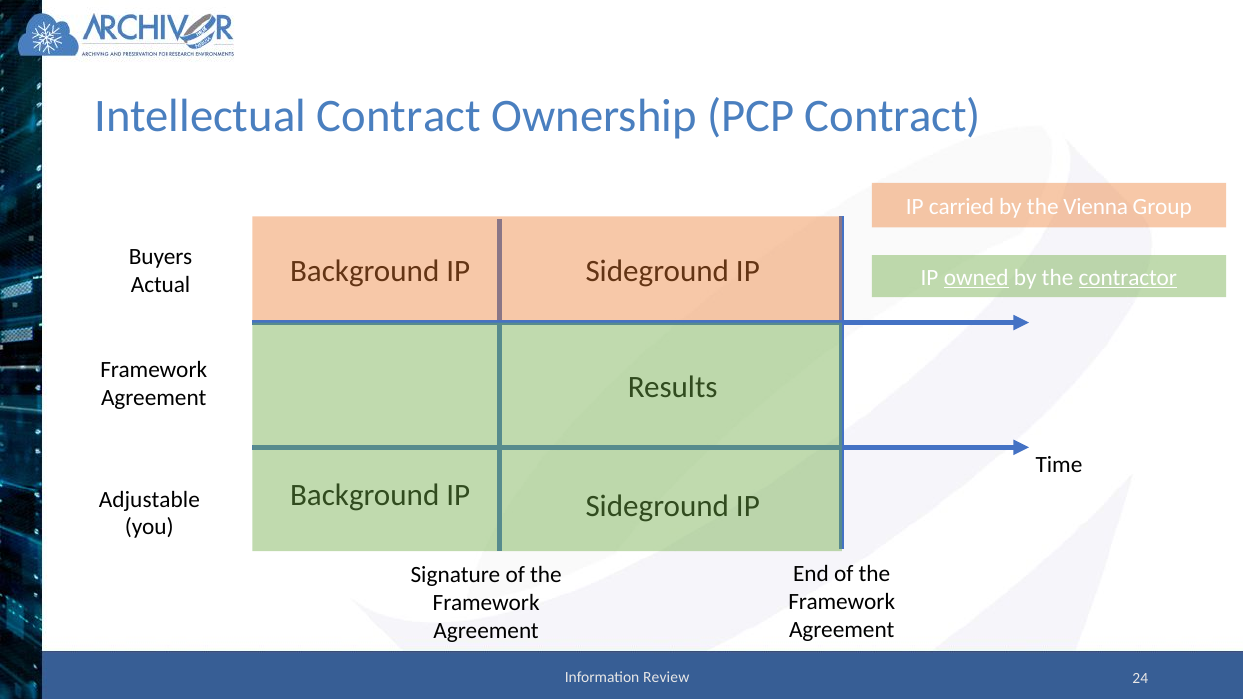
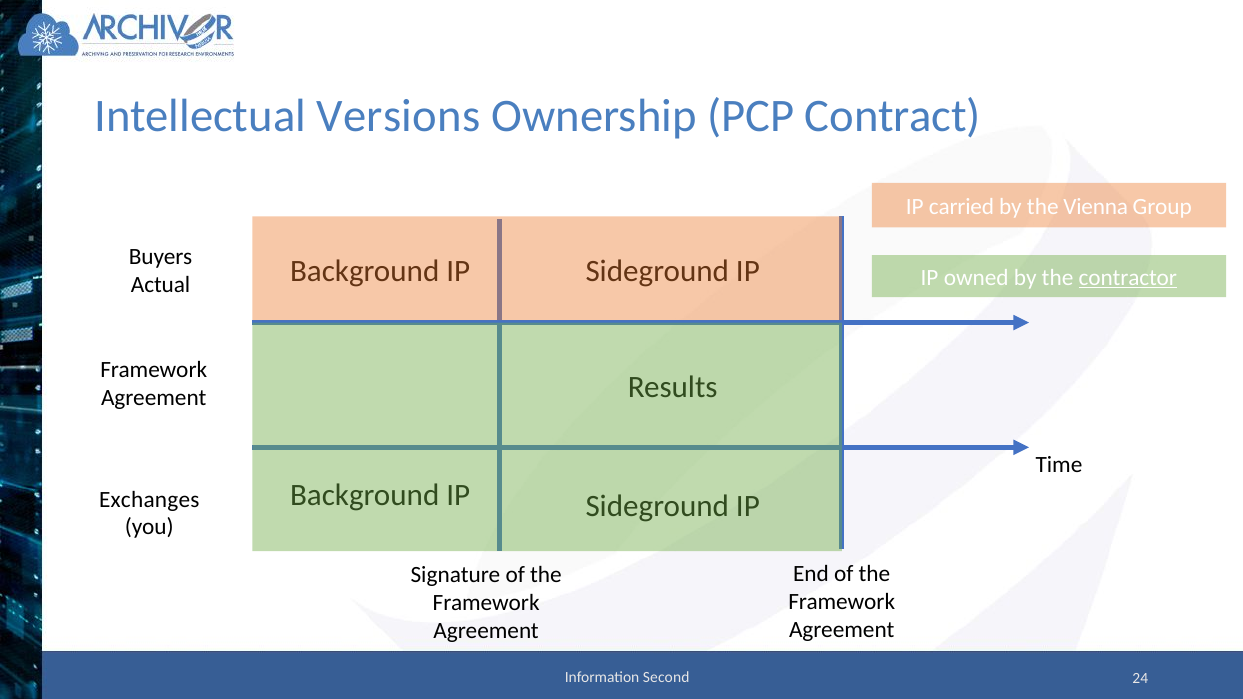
Intellectual Contract: Contract -> Versions (399, 116)
owned underline: present -> none (976, 278)
Adjustable: Adjustable -> Exchanges (149, 499)
Review: Review -> Second (666, 677)
